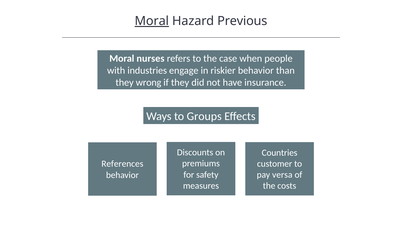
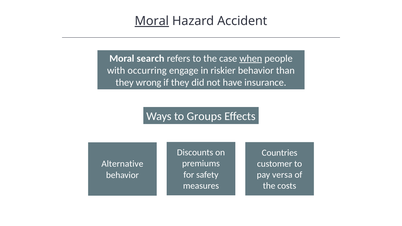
Previous: Previous -> Accident (242, 21)
nurses: nurses -> search (151, 58)
when underline: none -> present (251, 58)
industries: industries -> occurring (147, 70)
References: References -> Alternative (122, 164)
